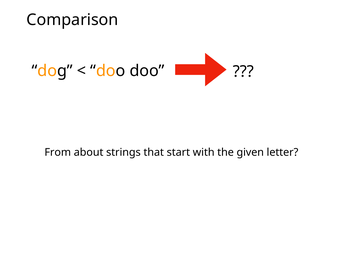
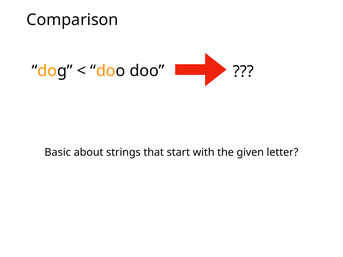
From: From -> Basic (58, 152)
